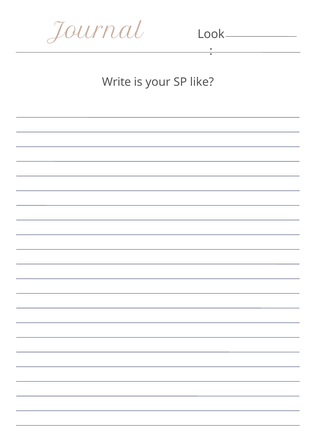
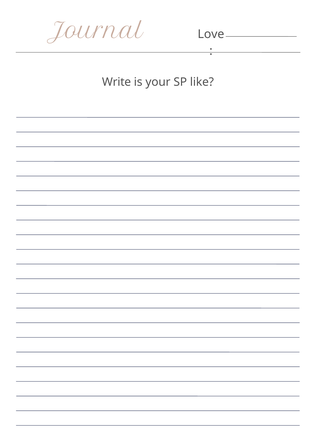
Look: Look -> Love (211, 34)
